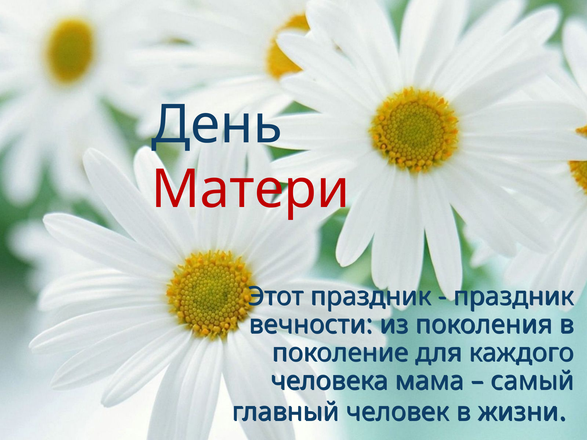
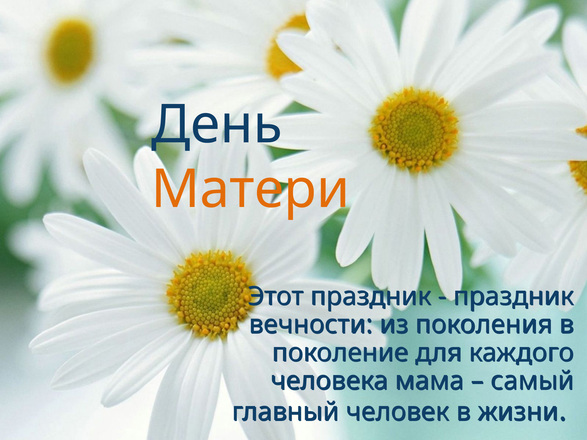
Матери colour: red -> orange (251, 190)
